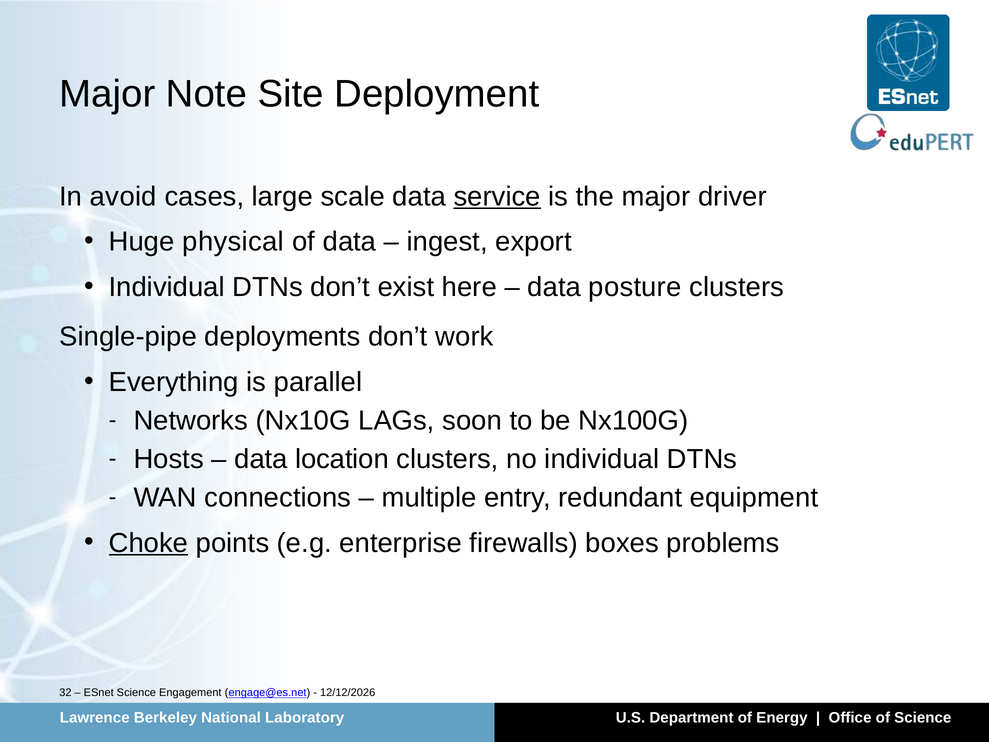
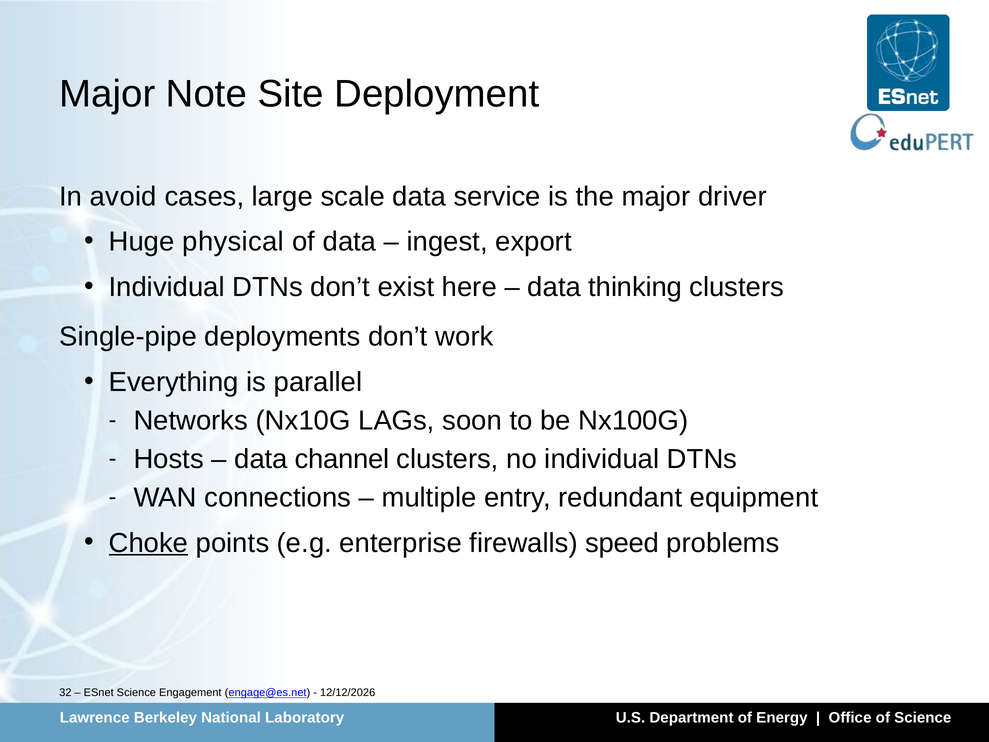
service underline: present -> none (497, 196)
posture: posture -> thinking (635, 287)
location: location -> channel (342, 459)
boxes: boxes -> speed (622, 543)
